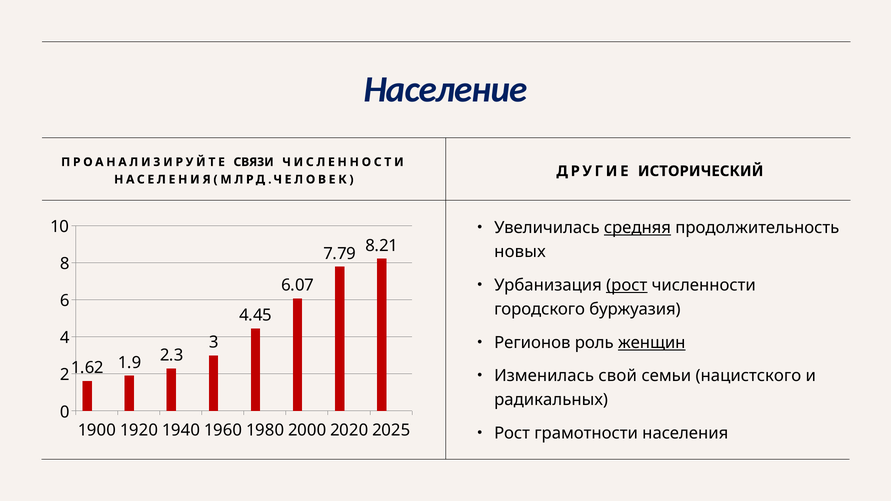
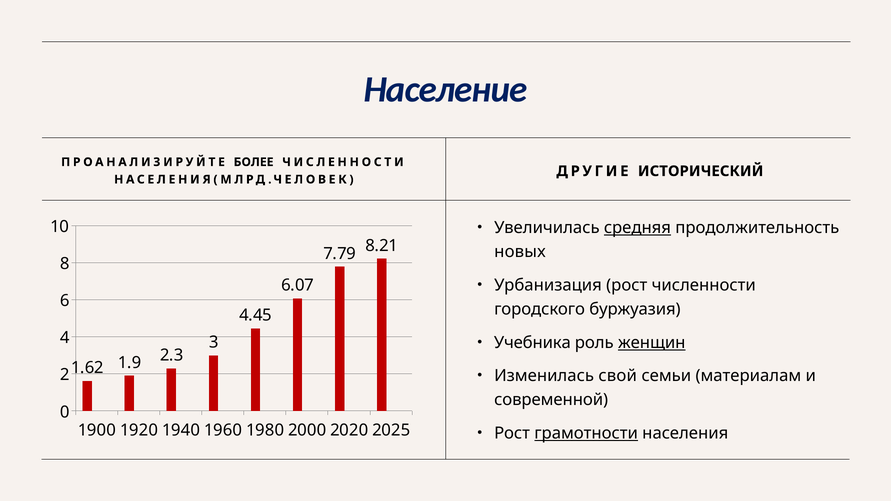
СВЯЗИ: СВЯЗИ -> БОЛЕЕ (254, 162)
рост underline: present -> none (627, 285)
Регионов: Регионов -> Учебника (532, 343)
нацистского: нацистского -> материалам (748, 376)
радикальных: радикальных -> современной (551, 400)
грамотности underline: none -> present (586, 433)
